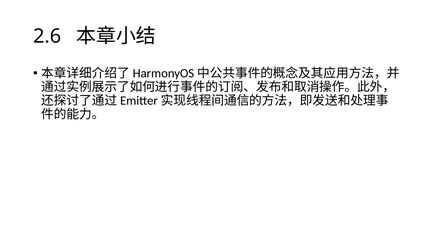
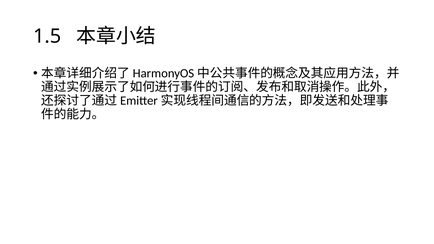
2.6: 2.6 -> 1.5 (47, 36)
